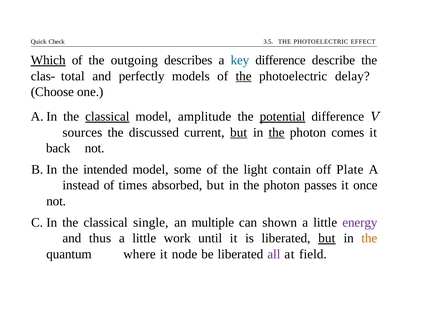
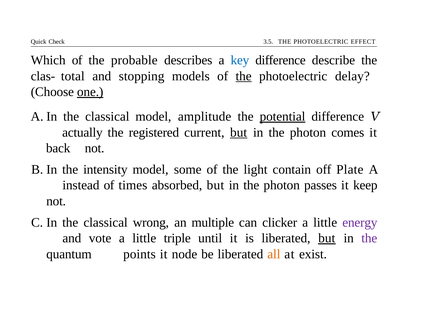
Which underline: present -> none (48, 60)
outgoing: outgoing -> probable (134, 60)
perfectly: perfectly -> stopping (142, 76)
one underline: none -> present (90, 92)
classical underline: present -> none (107, 117)
sources: sources -> actually (82, 132)
discussed: discussed -> registered (154, 132)
the underline: present -> none (277, 132)
intended: intended -> intensity (105, 169)
once: once -> keep (365, 185)
single: single -> wrong (151, 222)
shown: shown -> clicker (280, 222)
thus: thus -> vote (100, 238)
work: work -> triple (177, 238)
the colour: orange -> purple (369, 238)
where: where -> points (139, 254)
all colour: purple -> orange (274, 254)
field: field -> exist (313, 254)
